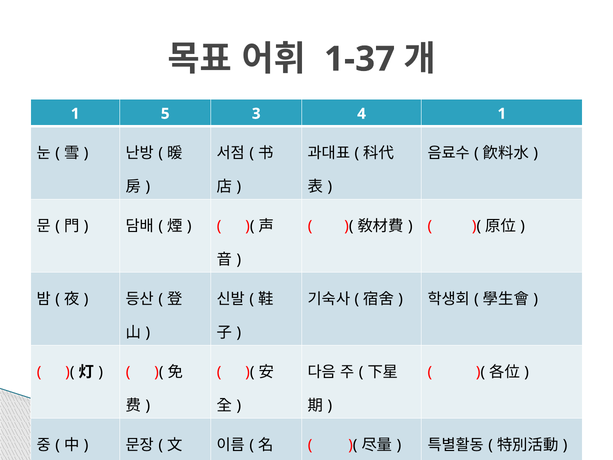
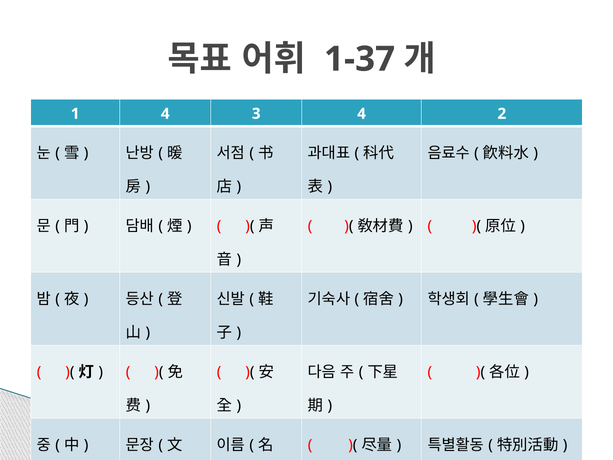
1 5: 5 -> 4 (165, 114)
4 1: 1 -> 2 (502, 114)
